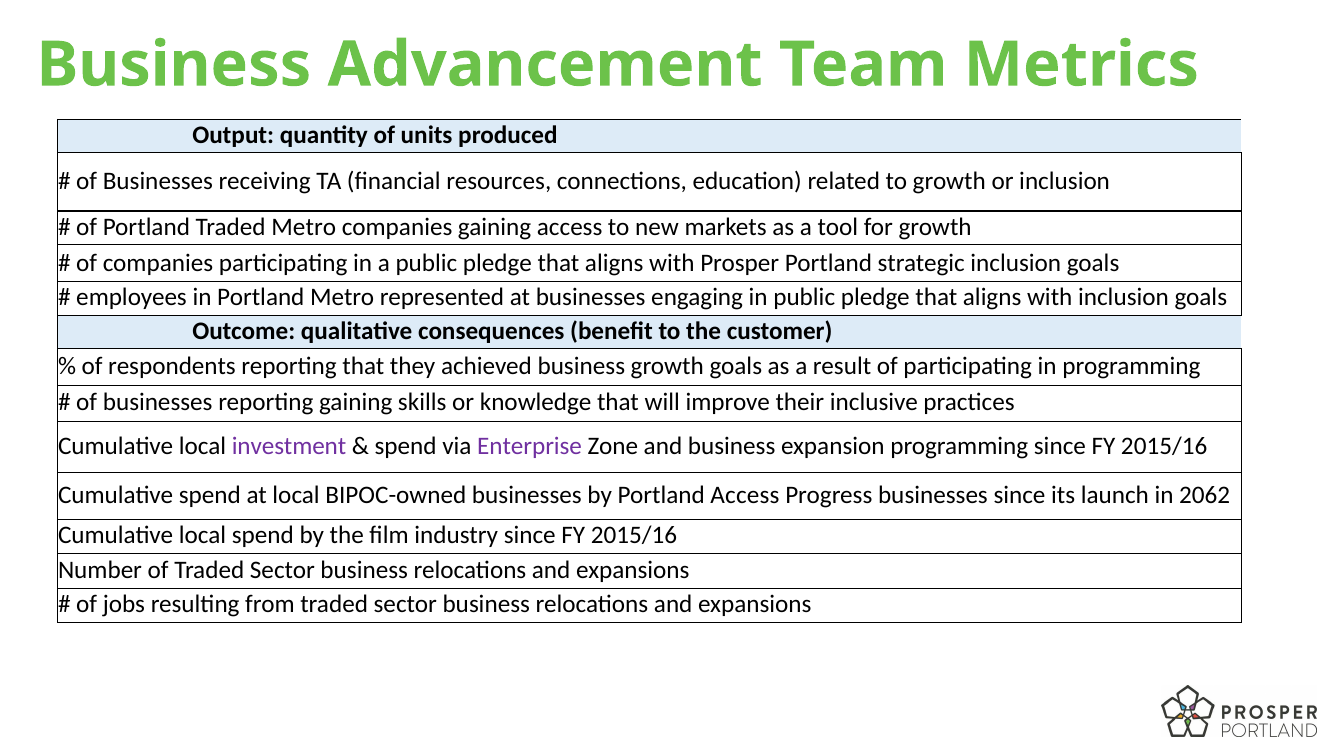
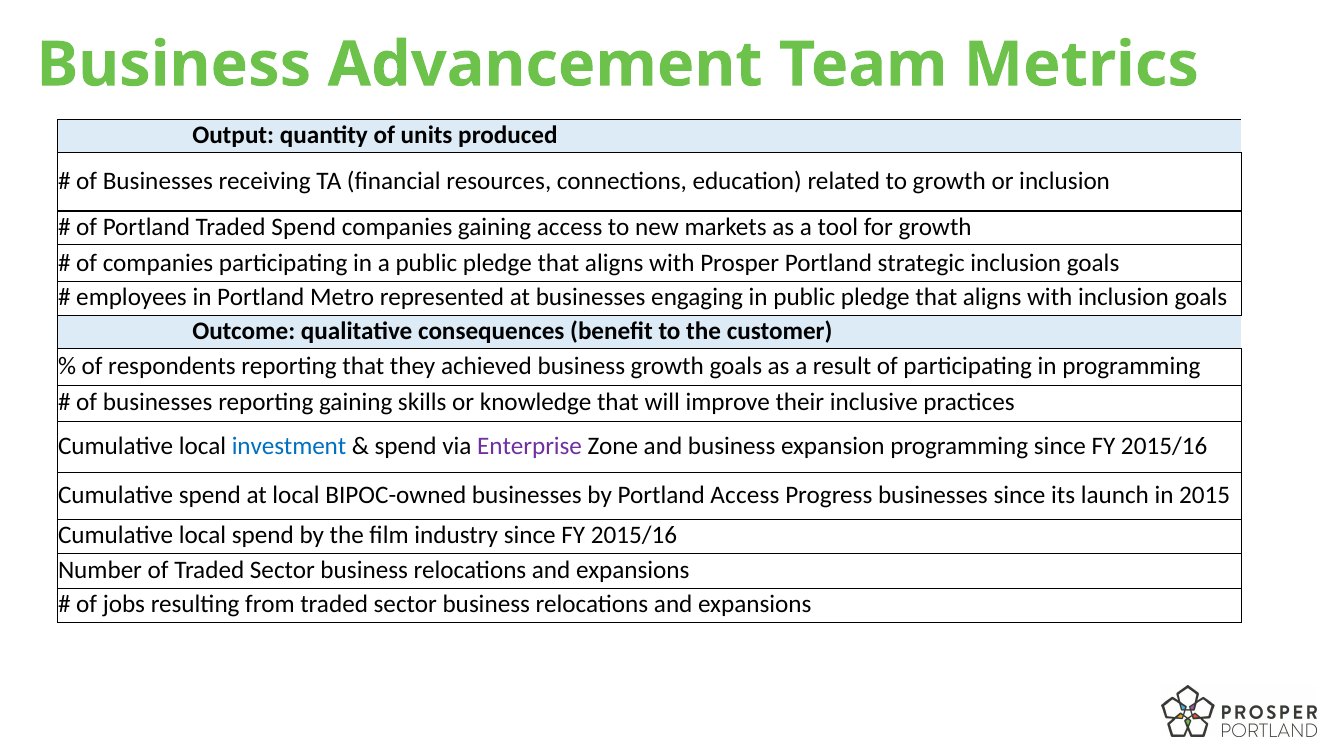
Traded Metro: Metro -> Spend (304, 227)
investment colour: purple -> blue (289, 447)
2062: 2062 -> 2015 (1205, 496)
